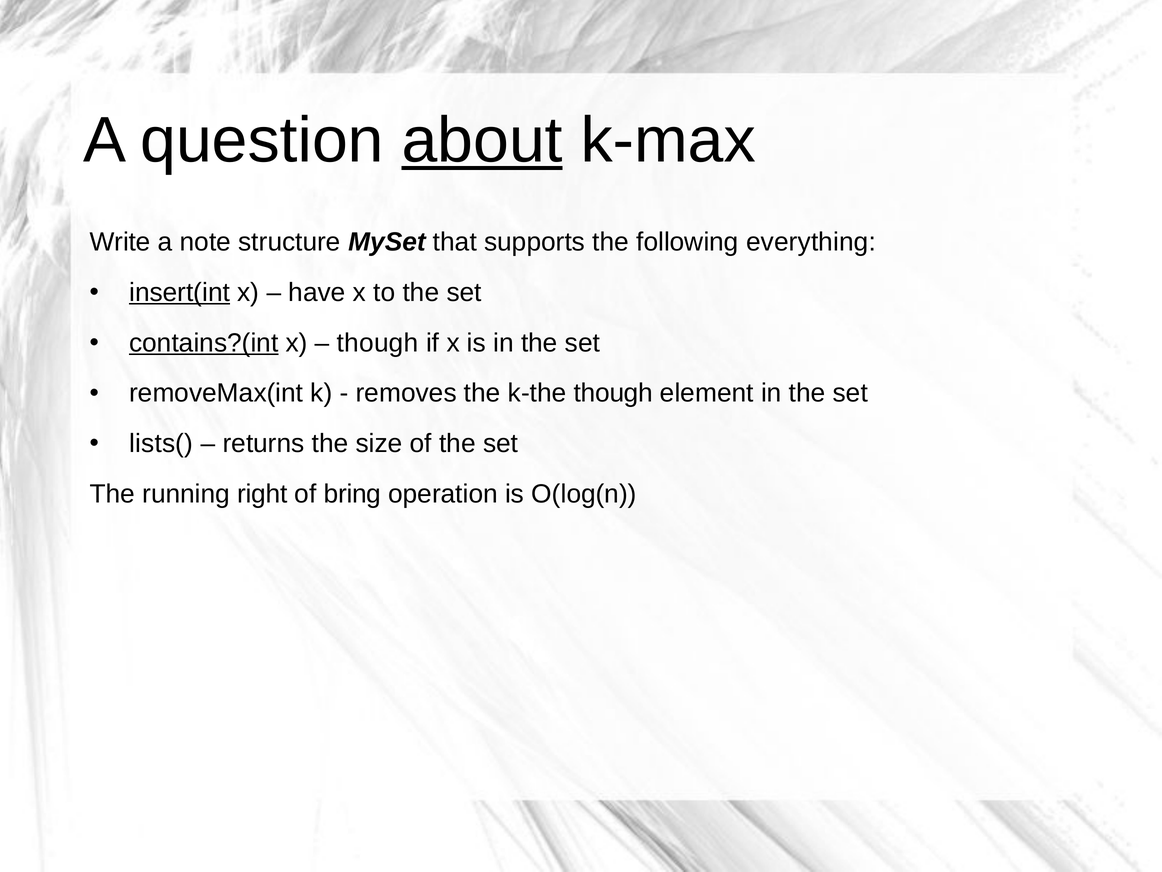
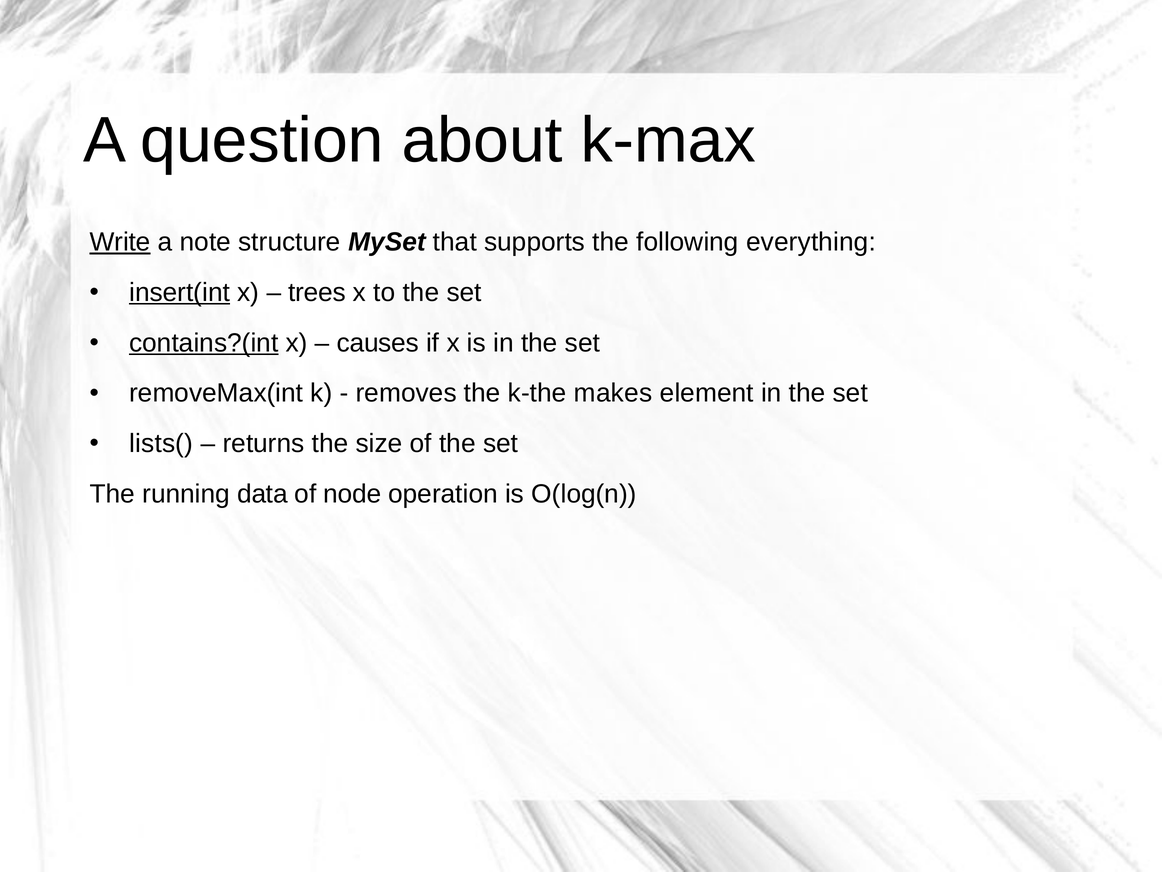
about underline: present -> none (482, 140)
Write underline: none -> present (120, 242)
have: have -> trees (317, 292)
though: though -> causes (378, 343)
k-the though: though -> makes (613, 393)
right: right -> data (262, 493)
bring: bring -> node (352, 493)
